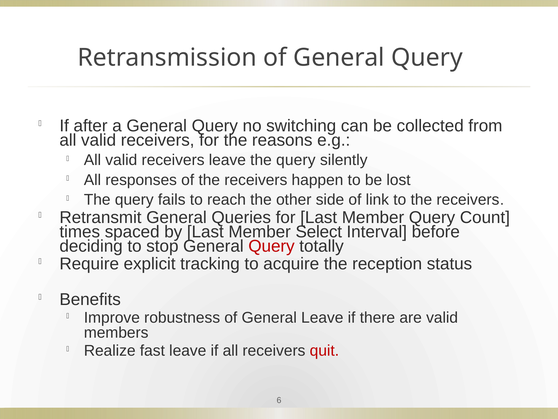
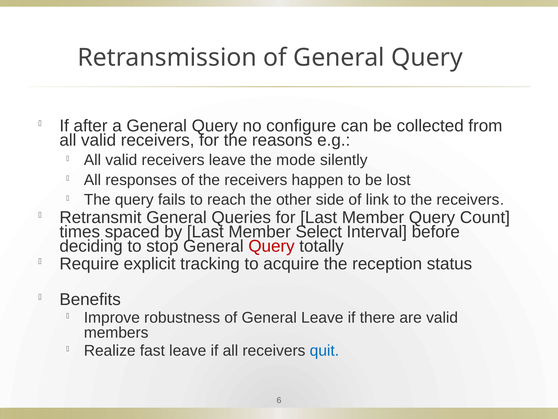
switching: switching -> configure (301, 126)
leave the query: query -> mode (296, 160)
quit colour: red -> blue (324, 350)
